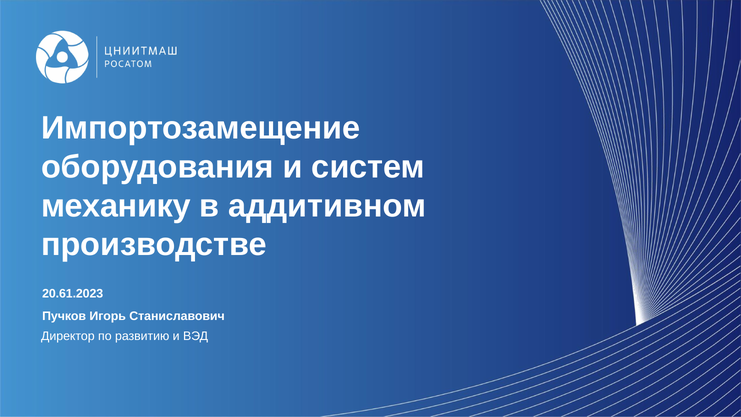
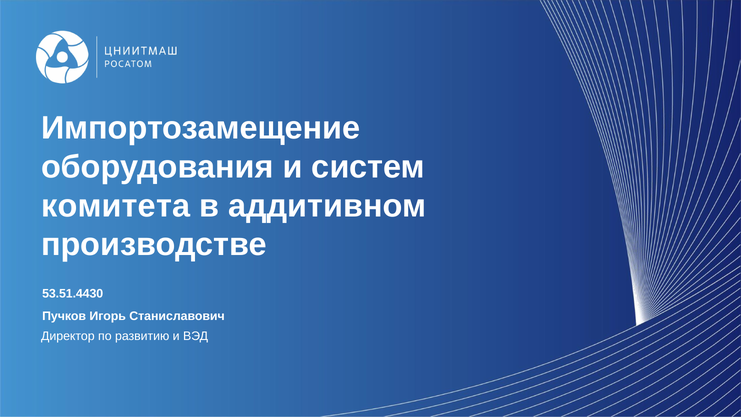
механику: механику -> комитета (116, 206)
20.61.2023: 20.61.2023 -> 53.51.4430 (73, 294)
